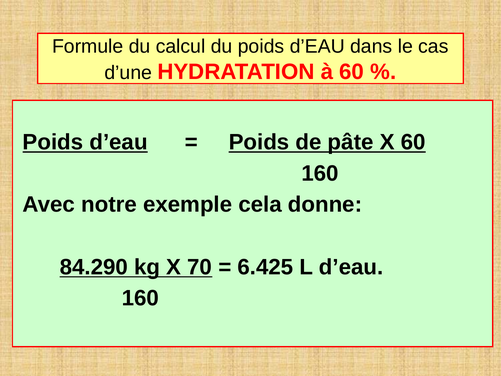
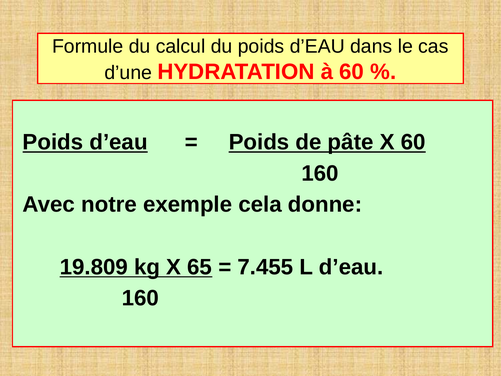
84.290: 84.290 -> 19.809 (94, 267)
70: 70 -> 65 (200, 267)
6.425: 6.425 -> 7.455 (265, 267)
